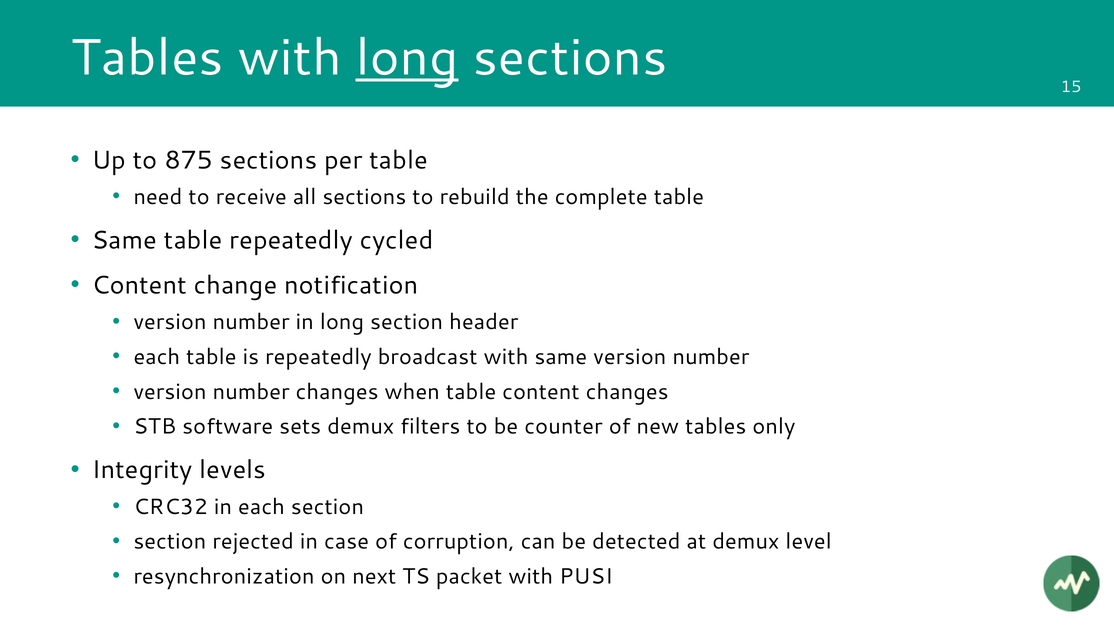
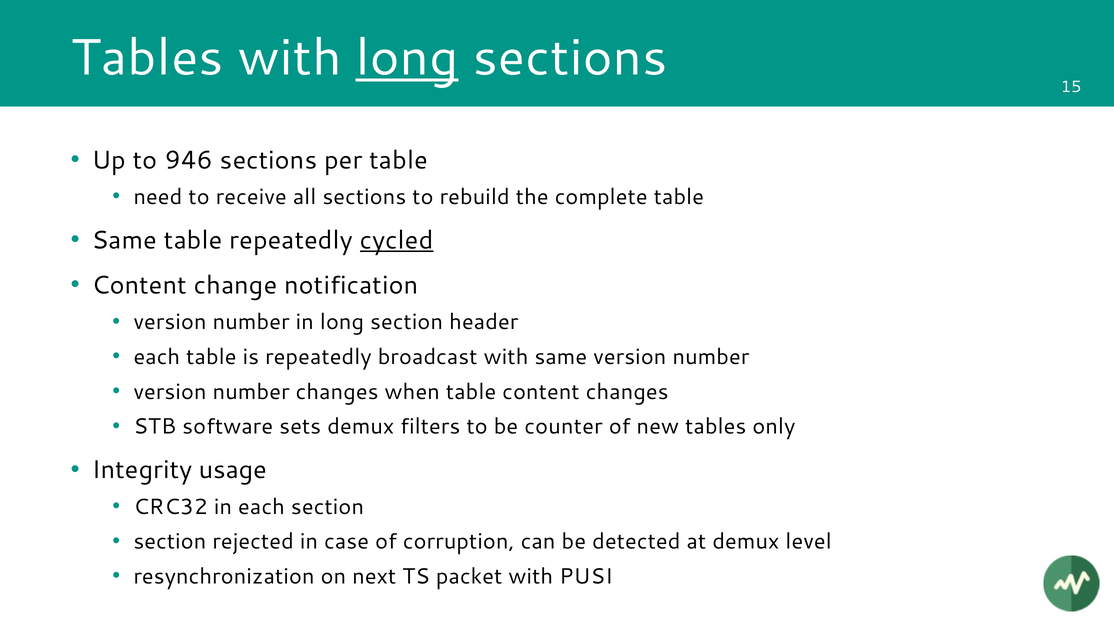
875: 875 -> 946 (189, 160)
cycled underline: none -> present (397, 240)
levels: levels -> usage (233, 471)
